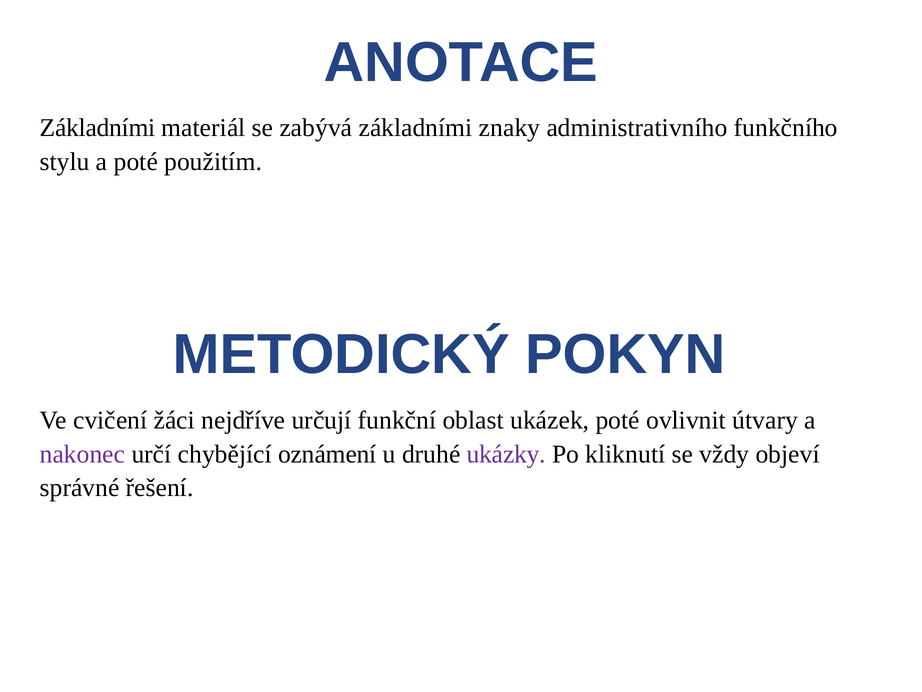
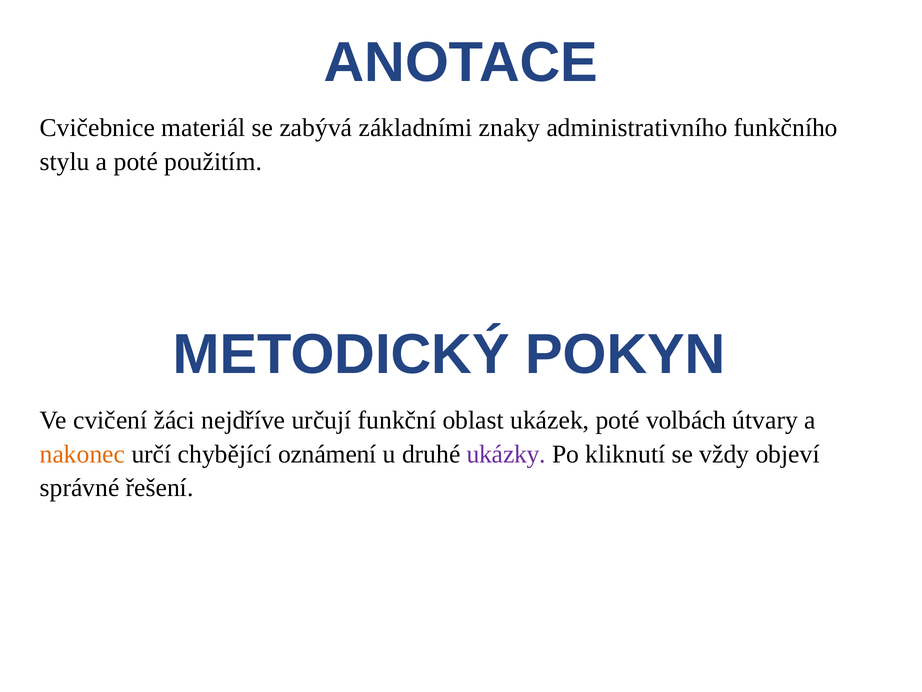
Základními: Základními -> Cvičebnice (97, 128)
ovlivnit: ovlivnit -> volbách (686, 420)
nakonec colour: purple -> orange (82, 454)
